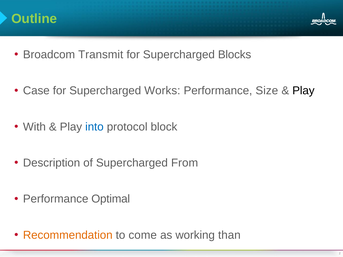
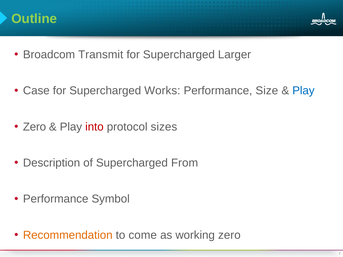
Blocks: Blocks -> Larger (235, 55)
Play colour: black -> blue (303, 91)
With: With -> Zero (34, 127)
into colour: blue -> red (94, 127)
block: block -> sizes (164, 127)
Optimal: Optimal -> Symbol (111, 199)
working than: than -> zero (229, 235)
